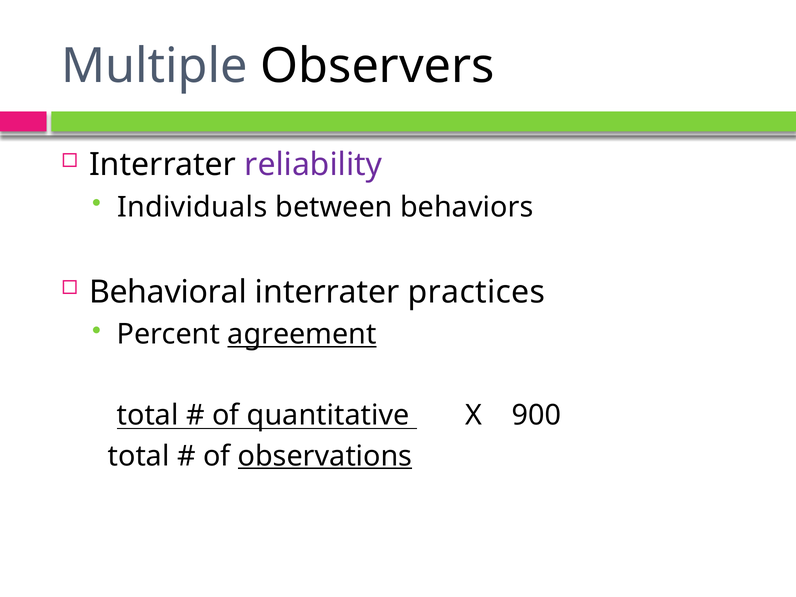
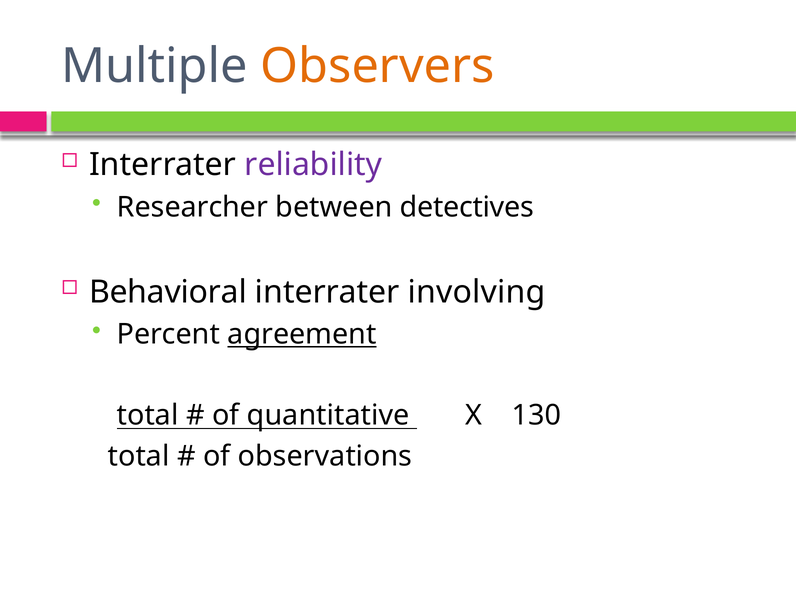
Observers colour: black -> orange (377, 66)
Individuals: Individuals -> Researcher (192, 207)
behaviors: behaviors -> detectives (467, 207)
practices: practices -> involving (477, 292)
900: 900 -> 130 (536, 415)
observations underline: present -> none (325, 456)
